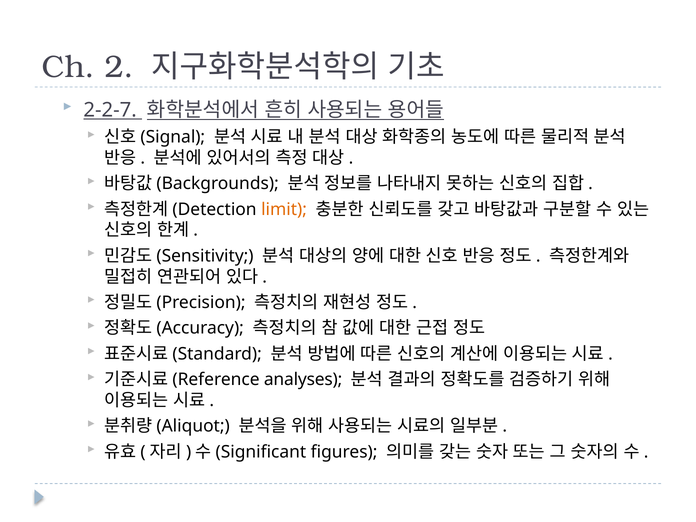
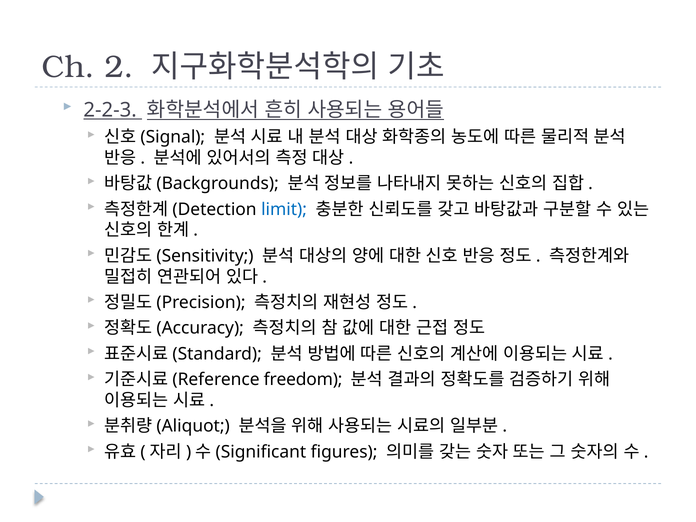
2-2-7: 2-2-7 -> 2-2-3 (110, 110)
limit colour: orange -> blue (284, 209)
analyses: analyses -> freedom (303, 380)
